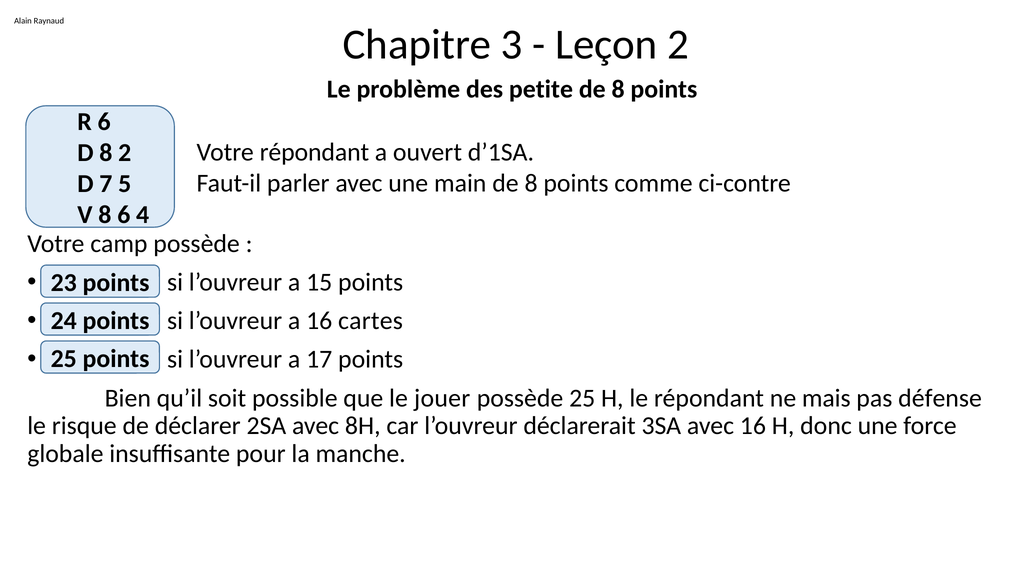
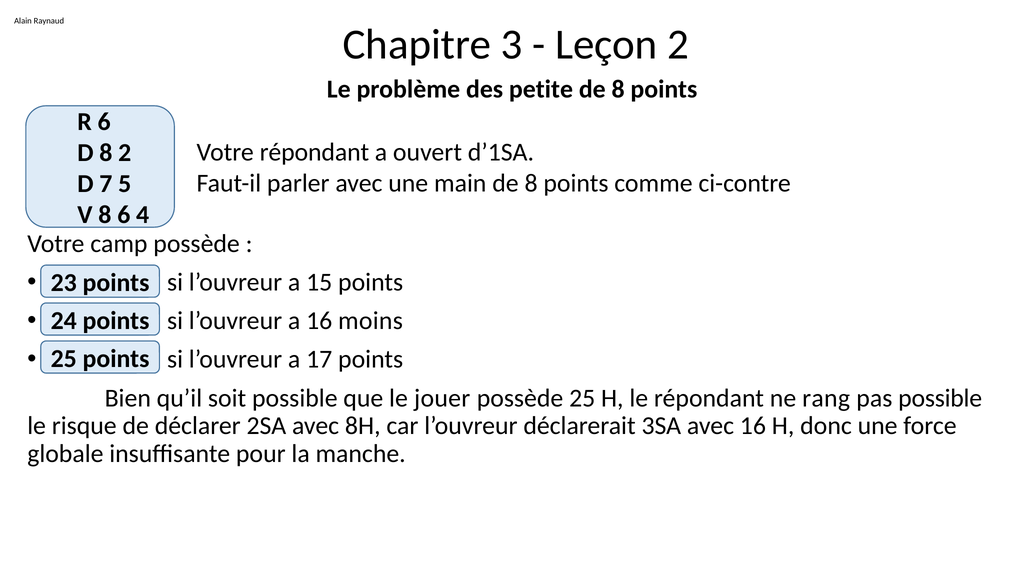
cartes: cartes -> moins (371, 321)
mais: mais -> rang (826, 398)
pas défense: défense -> possible (940, 398)
